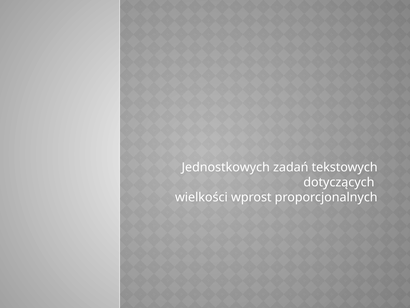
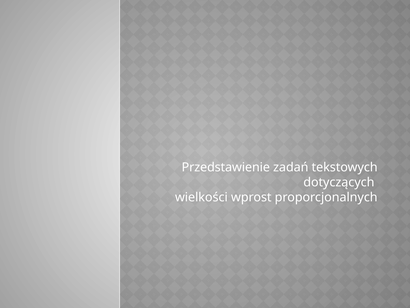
Jednostkowych: Jednostkowych -> Przedstawienie (226, 167)
